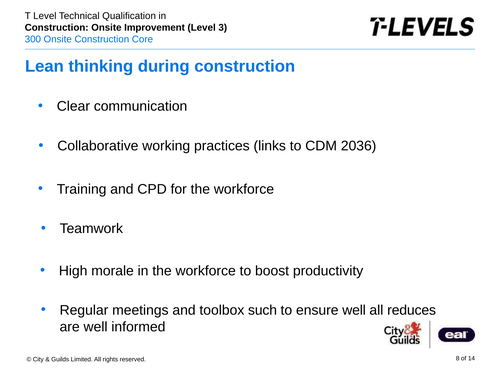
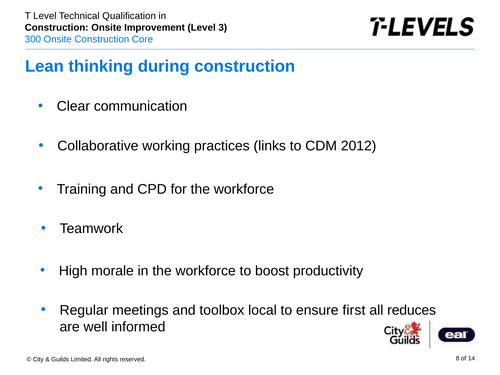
2036: 2036 -> 2012 (359, 146)
such: such -> local (262, 310)
ensure well: well -> first (354, 310)
